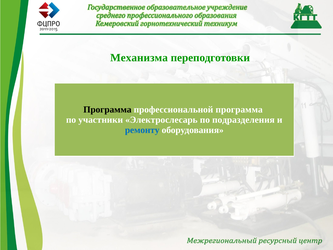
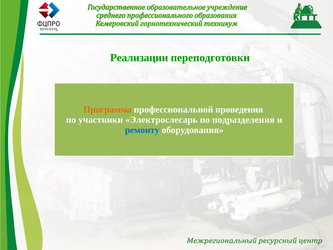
Механизма: Механизма -> Реализации (139, 58)
Программа colour: black -> orange (107, 109)
профессиональной программа: программа -> проведения (239, 109)
